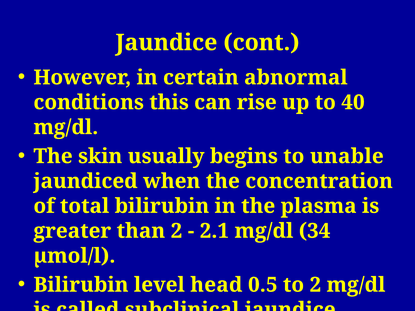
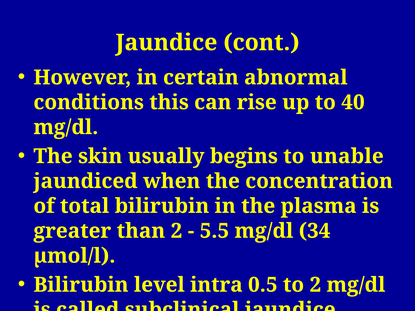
2.1: 2.1 -> 5.5 (214, 231)
head: head -> intra (216, 285)
